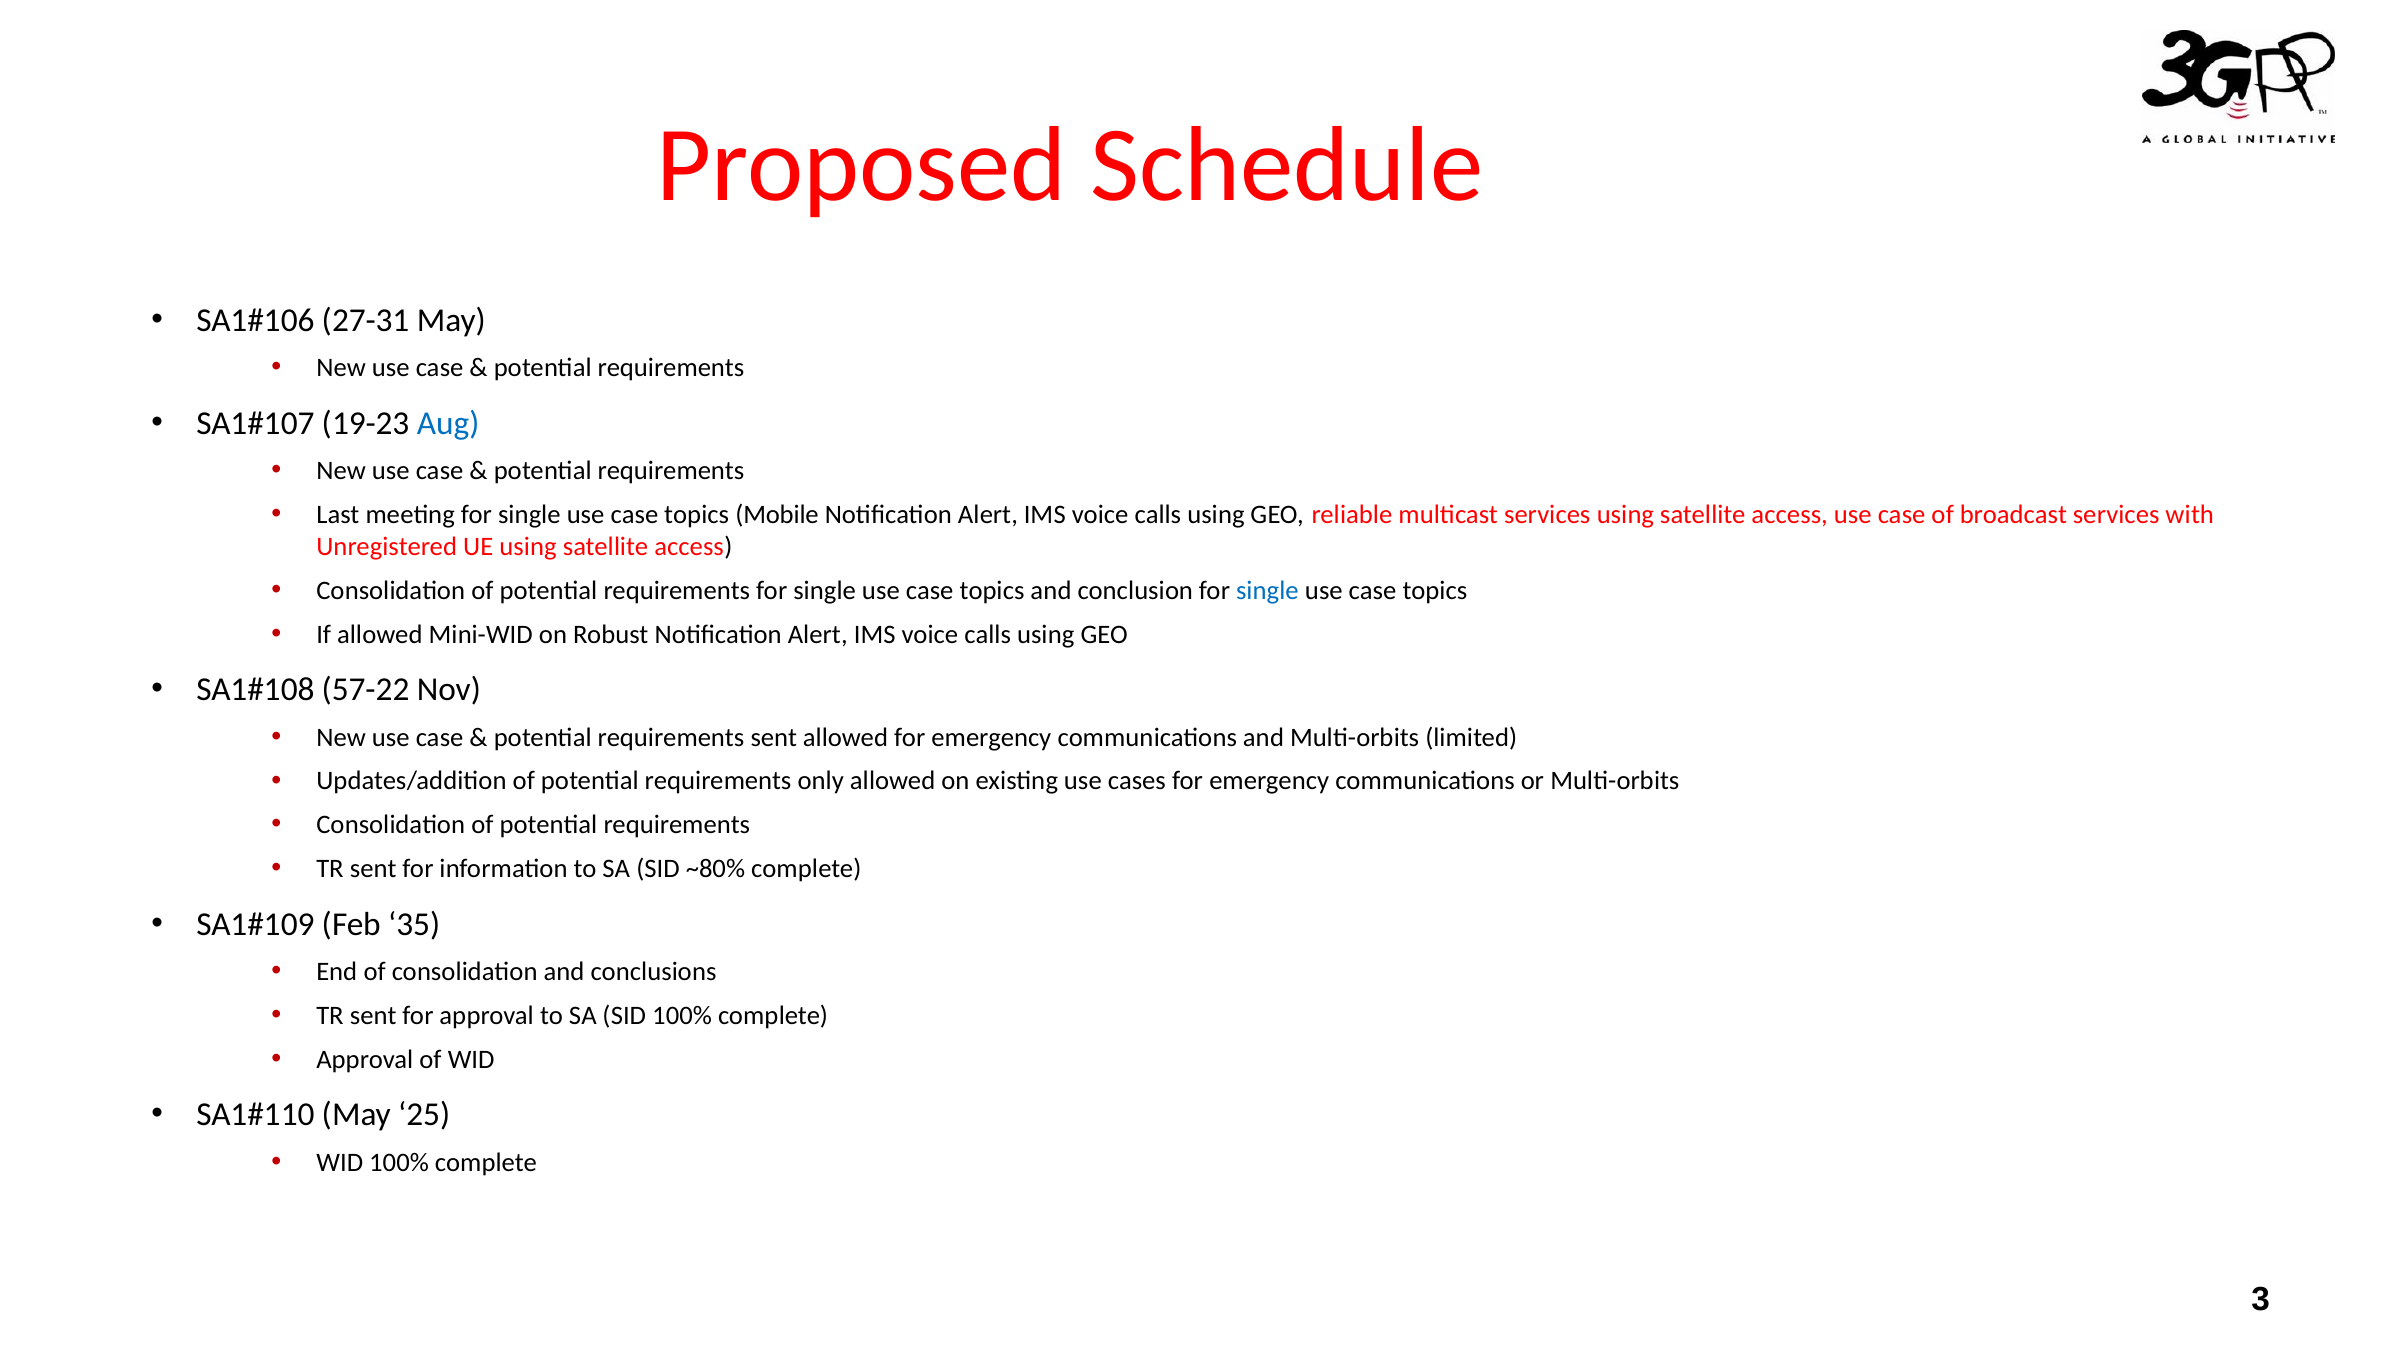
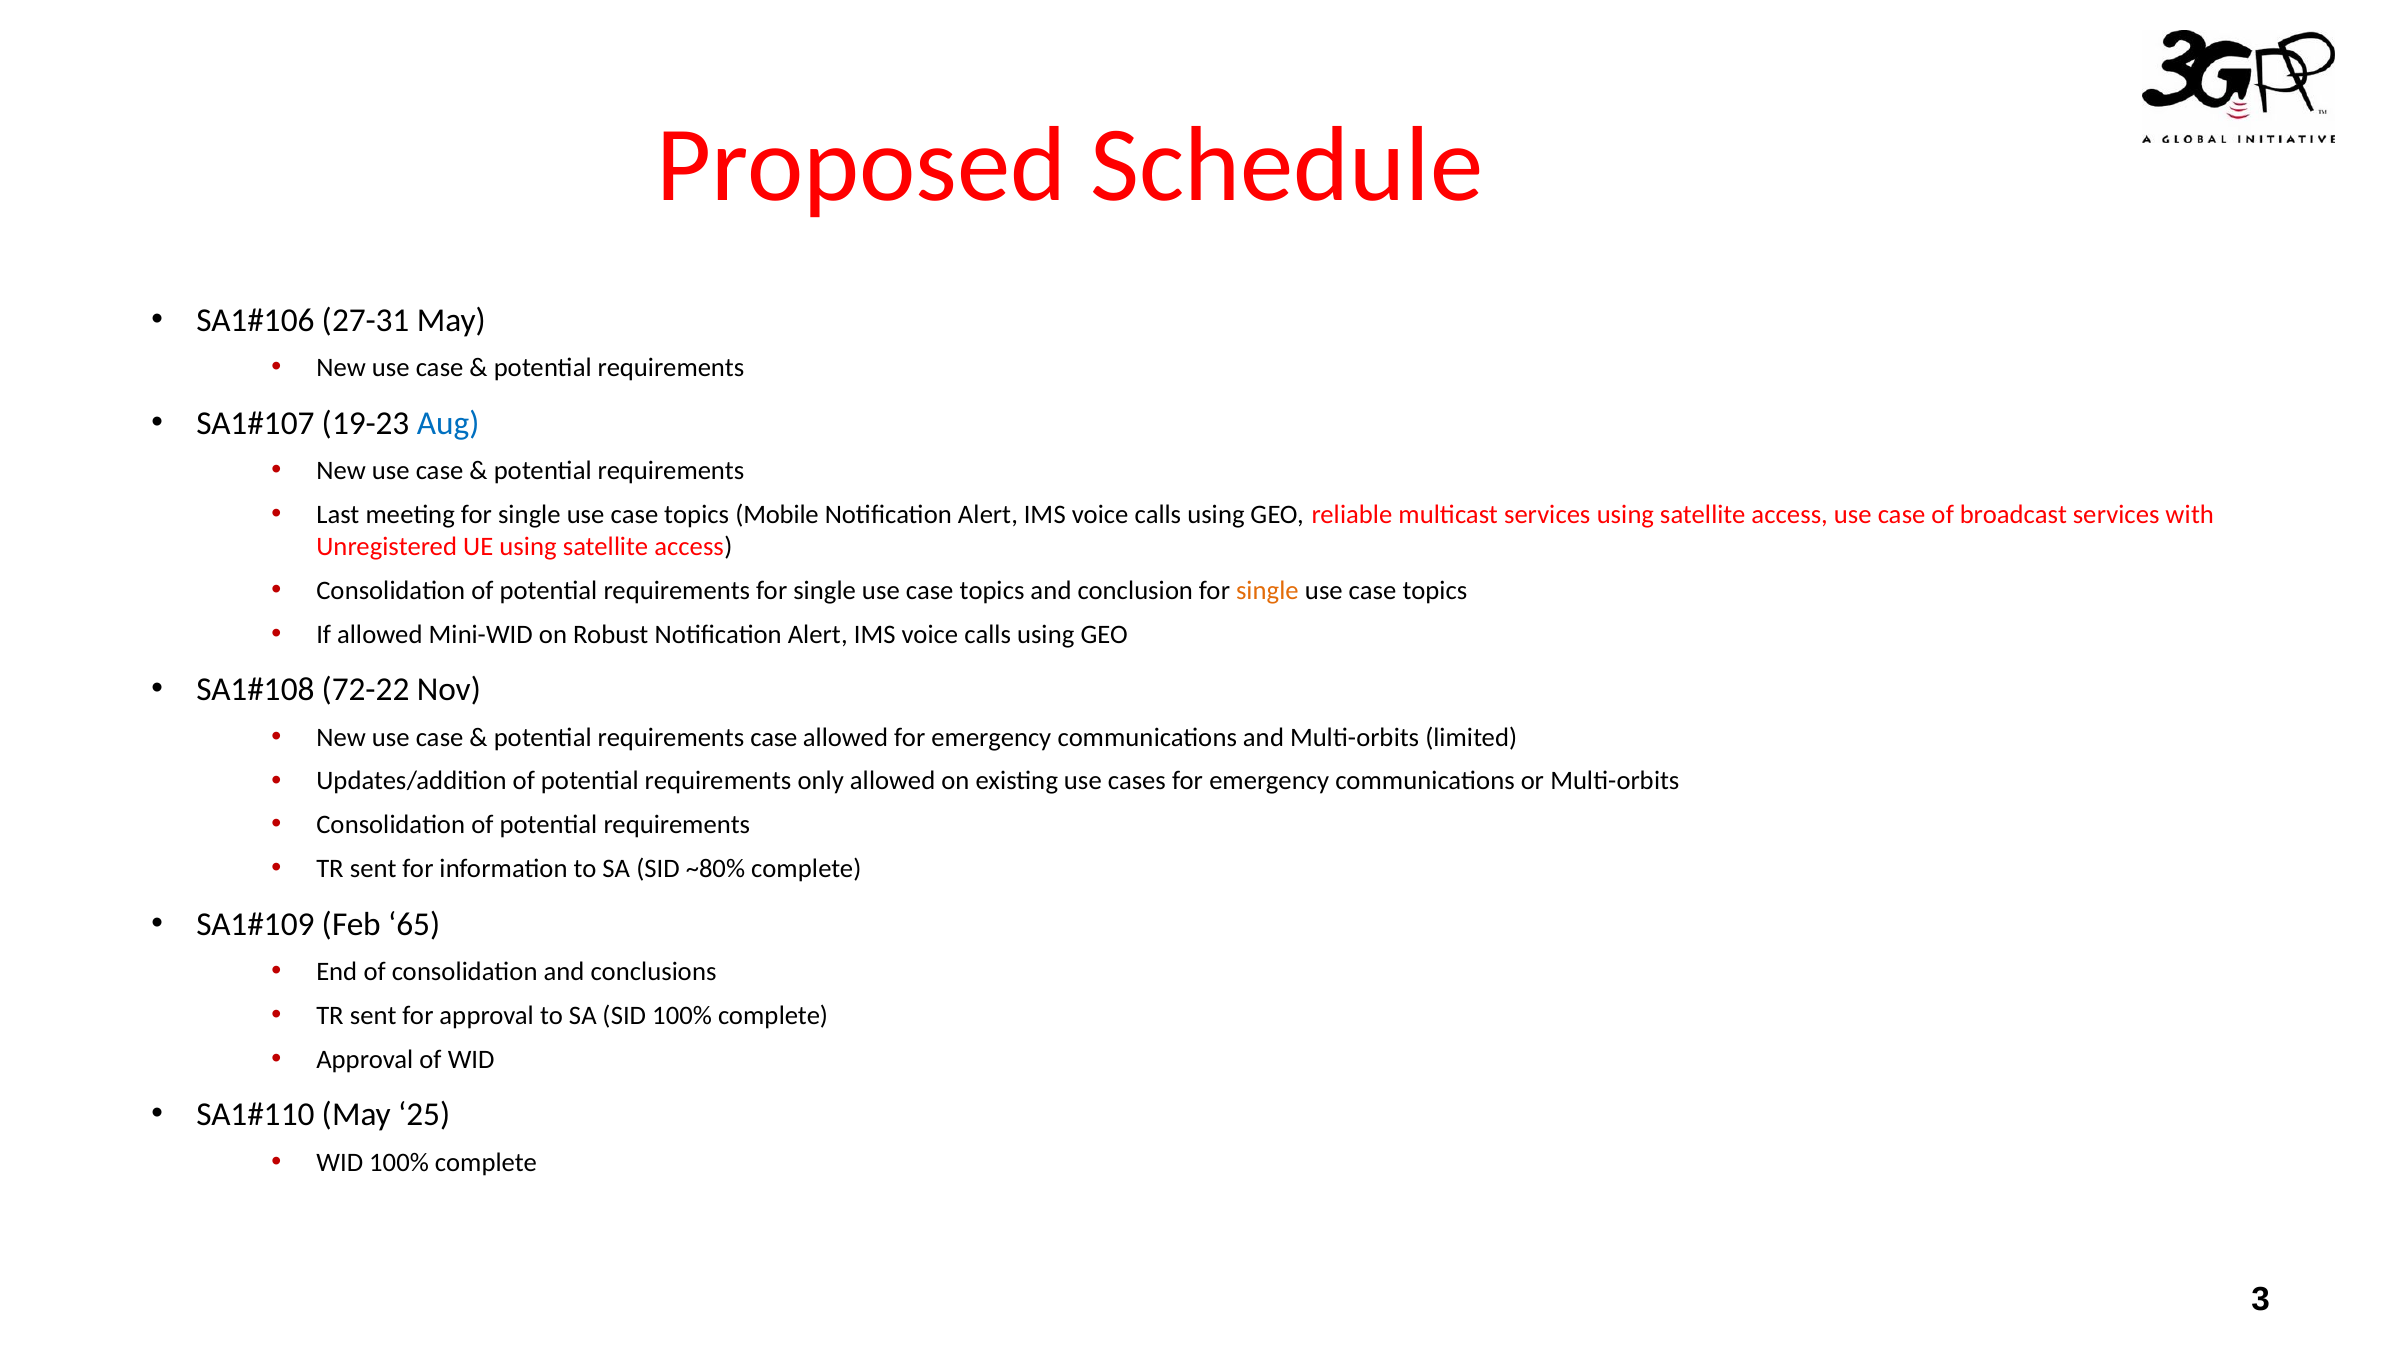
single colour: blue -> orange (1267, 591)
57-22: 57-22 -> 72-22 (366, 690)
requirements sent: sent -> case (774, 737)
35: 35 -> 65 (414, 924)
